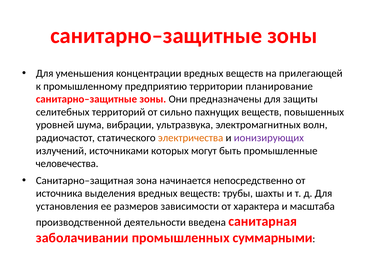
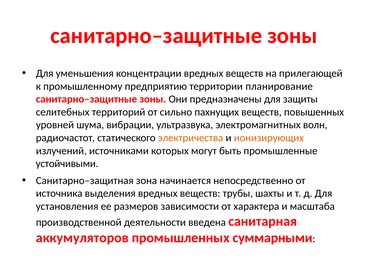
ионизирующих colour: purple -> orange (269, 138)
человечества: человечества -> устойчивыми (67, 164)
заболачивании: заболачивании -> аккумуляторов (82, 238)
